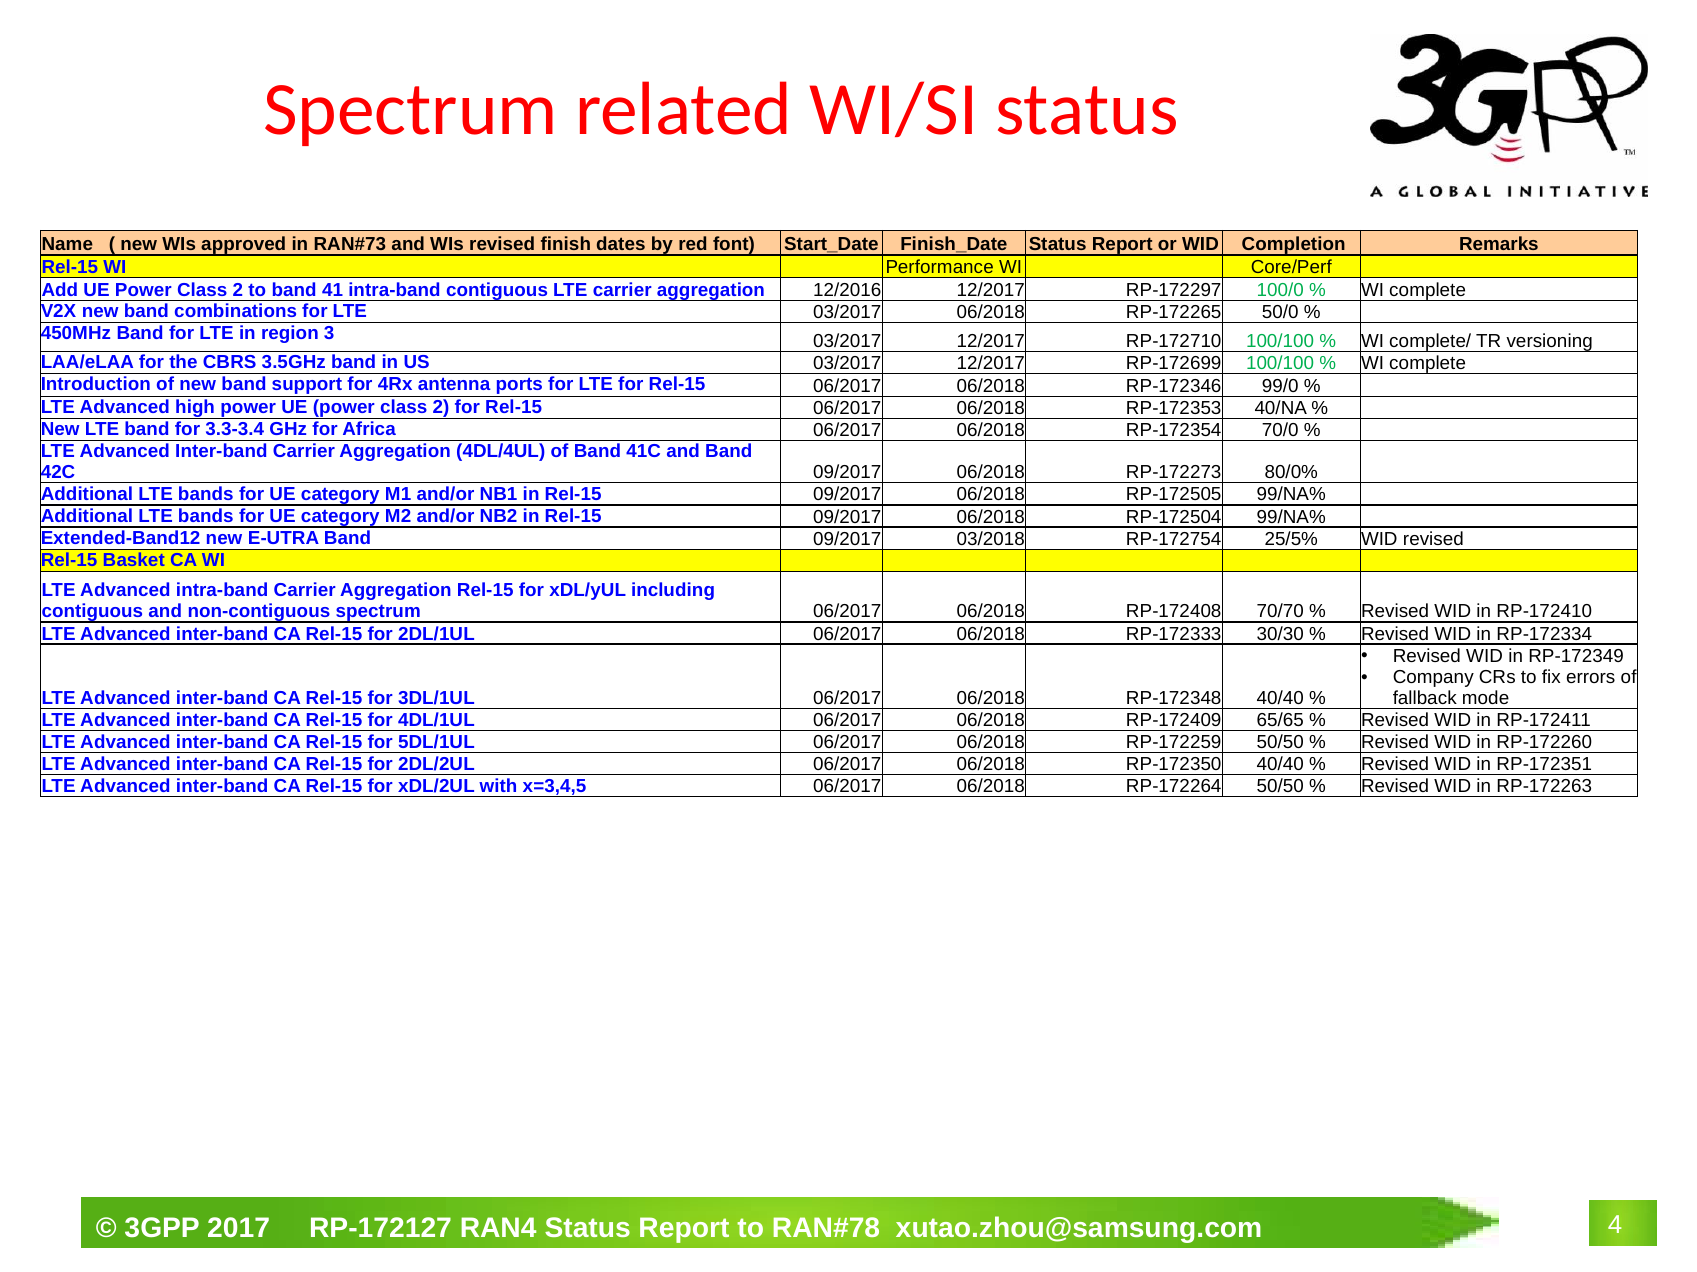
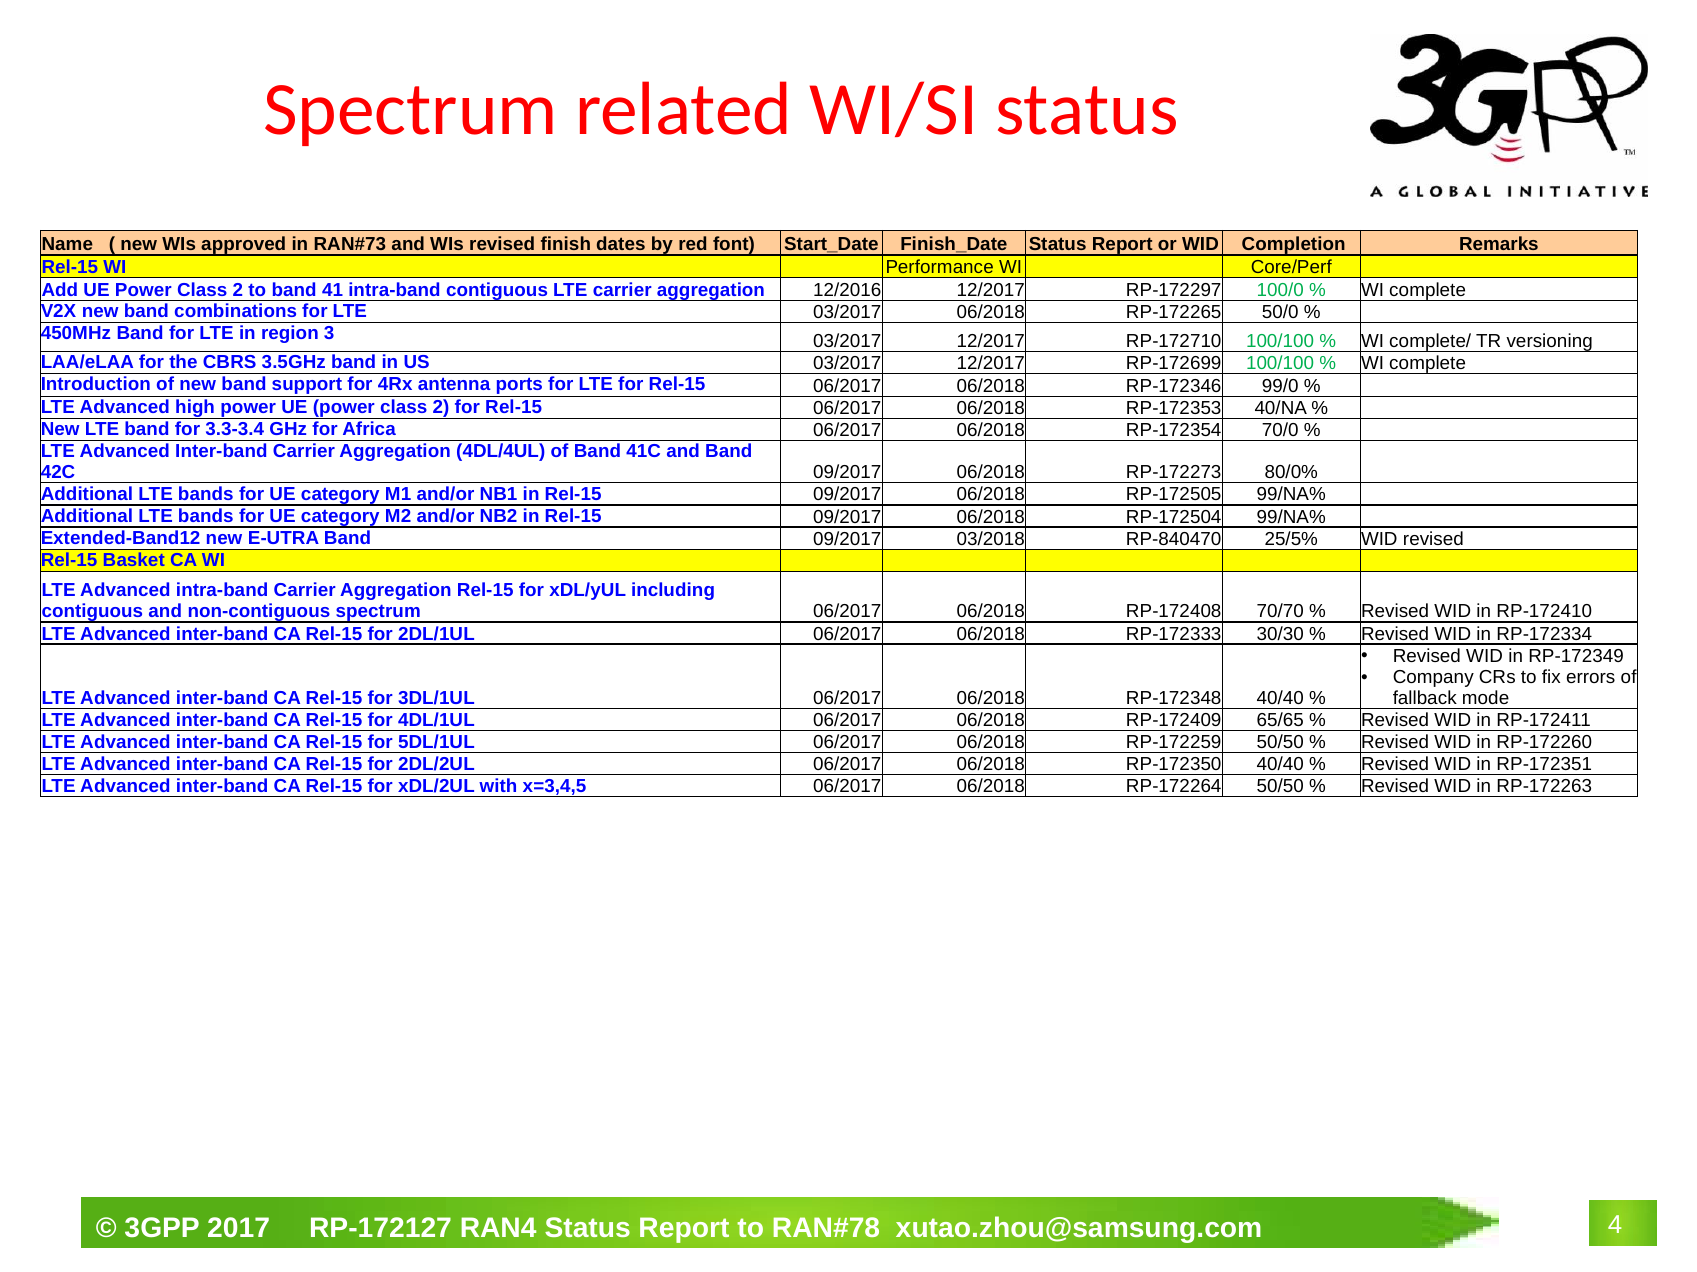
RP-172754: RP-172754 -> RP-840470 (1174, 539)
